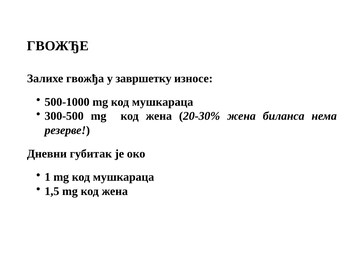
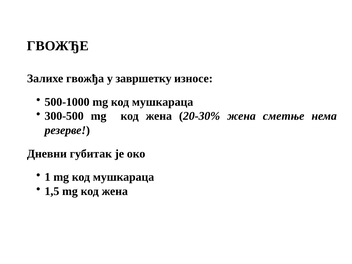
биланса: биланса -> сметње (284, 116)
